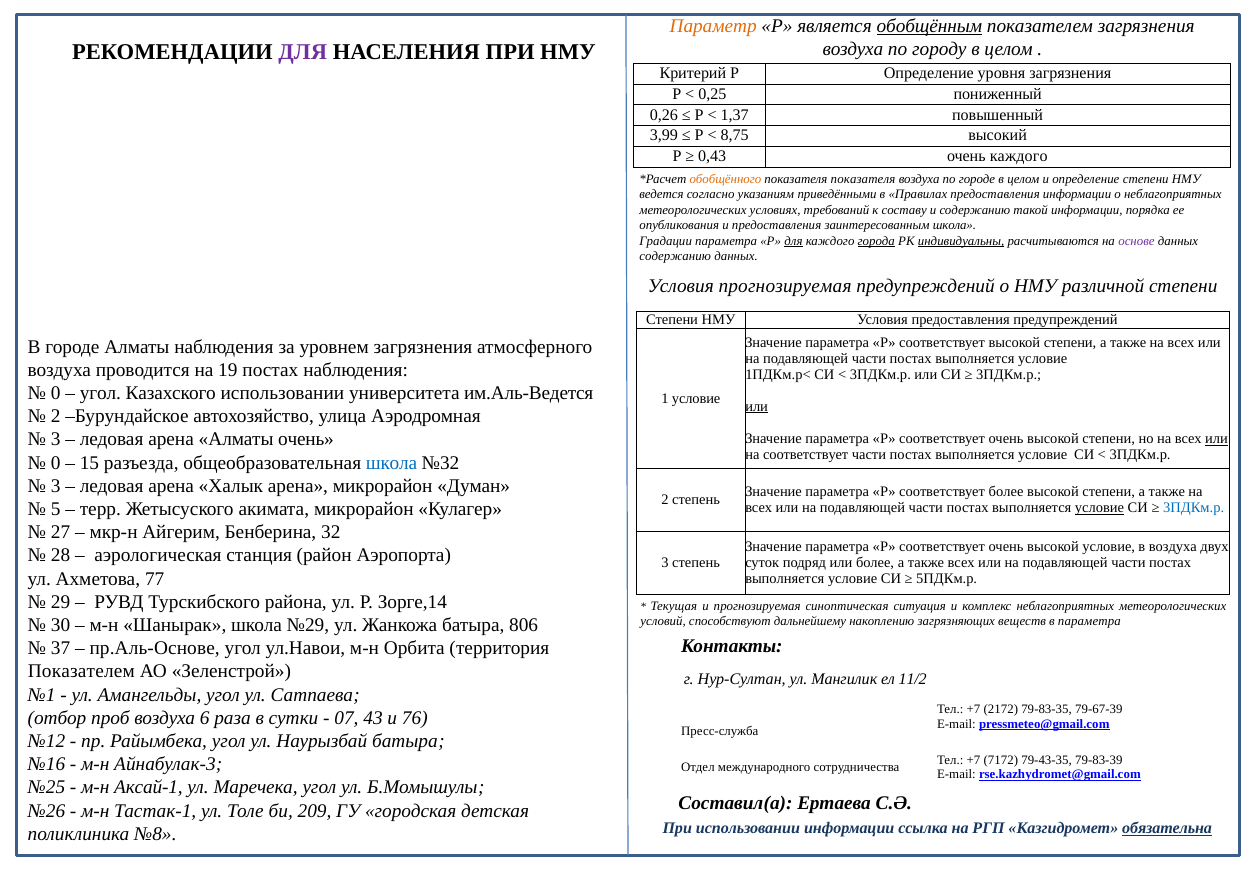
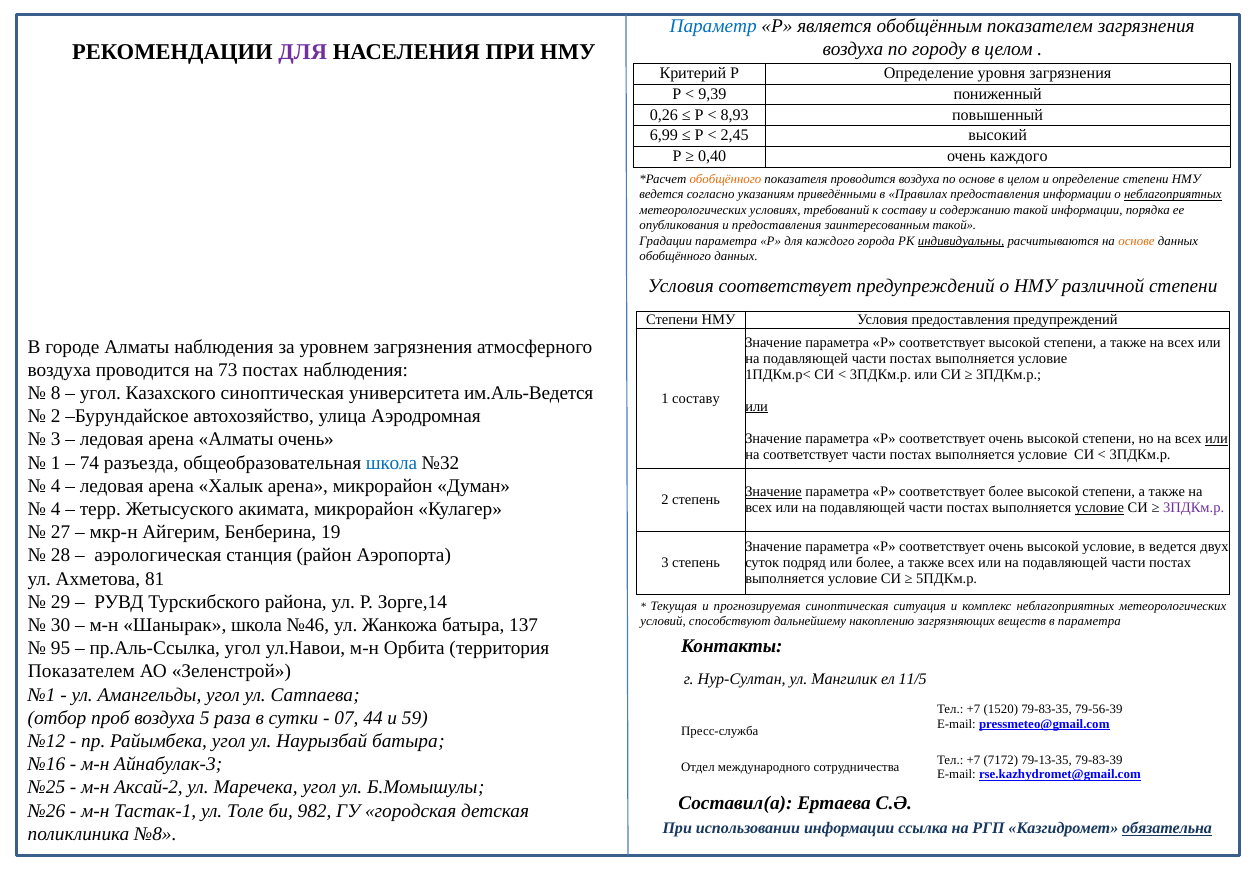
Параметр colour: orange -> blue (713, 26)
обобщённым underline: present -> none (929, 26)
0,25: 0,25 -> 9,39 (712, 94)
1,37: 1,37 -> 8,93 (735, 115)
3,99: 3,99 -> 6,99 (664, 136)
8,75: 8,75 -> 2,45 (735, 136)
0,43: 0,43 -> 0,40 (712, 156)
показателя показателя: показателя -> проводится (863, 179)
по городе: городе -> основе (977, 179)
неблагоприятных underline: none -> present (1173, 194)
заинтересованным школа: школа -> такой (954, 225)
для underline: present -> none (794, 241)
города underline: present -> none (876, 241)
основе colour: purple -> orange (1136, 241)
содержанию: содержанию -> обобщённого (675, 256)
Условия прогнозируемая: прогнозируемая -> соответствует (785, 286)
19: 19 -> 73 (228, 370)
0: 0 -> 8 (56, 393)
Казахского использовании: использовании -> синоптическая (282, 393)
1 условие: условие -> составу (696, 398)
0: 0 -> 1 (56, 462)
15: 15 -> 74 (89, 462)
3: 3 -> 4 (56, 486)
Значение underline: none -> present (774, 492)
5: 5 -> 4 (56, 509)
3ПДКм.р colour: blue -> purple (1194, 508)
32: 32 -> 19 (331, 532)
в воздуха: воздуха -> ведется (1173, 546)
77: 77 -> 81 (155, 578)
№29: №29 -> №46 (308, 625)
806: 806 -> 137 (524, 625)
37: 37 -> 95 (61, 648)
пр.Аль-Основе: пр.Аль-Основе -> пр.Аль-Ссылка (155, 648)
11/2: 11/2 -> 11/5 (913, 679)
2172: 2172 -> 1520 (1001, 709)
79-67-39: 79-67-39 -> 79-56-39 (1099, 709)
6: 6 -> 5 (205, 717)
43: 43 -> 44 (373, 717)
76: 76 -> 59 (415, 717)
79-43-35: 79-43-35 -> 79-13-35 (1047, 760)
Аксай-1: Аксай-1 -> Аксай-2 (148, 787)
209: 209 -> 982 (315, 810)
